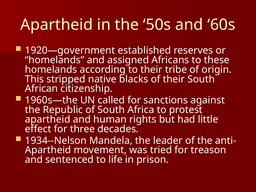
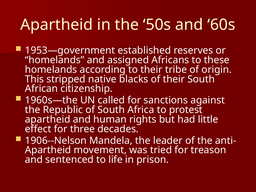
1920—government: 1920—government -> 1953—government (70, 50)
1934--Nelson: 1934--Nelson -> 1906--Nelson (56, 141)
